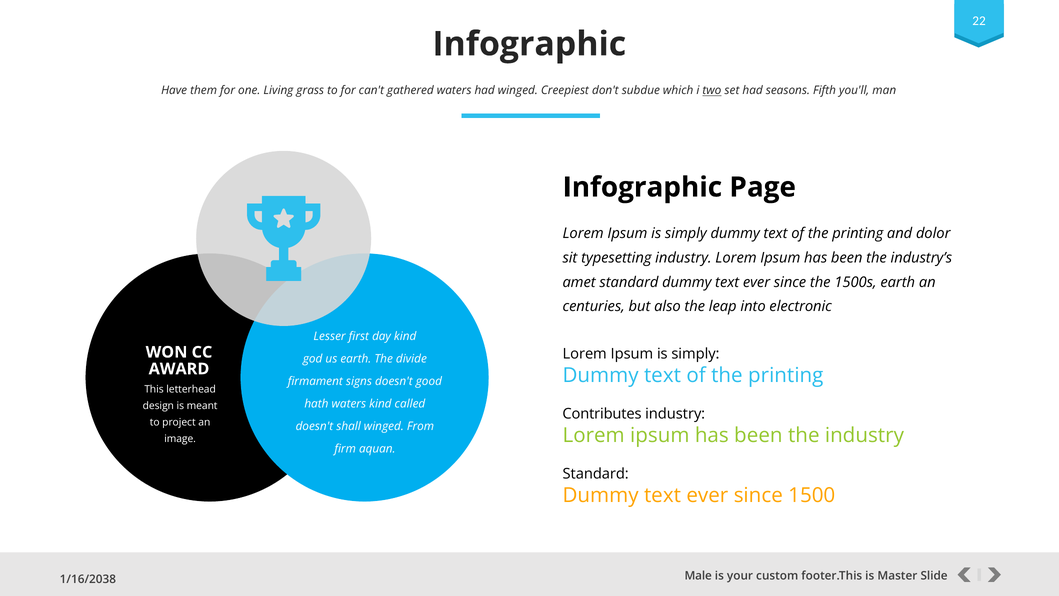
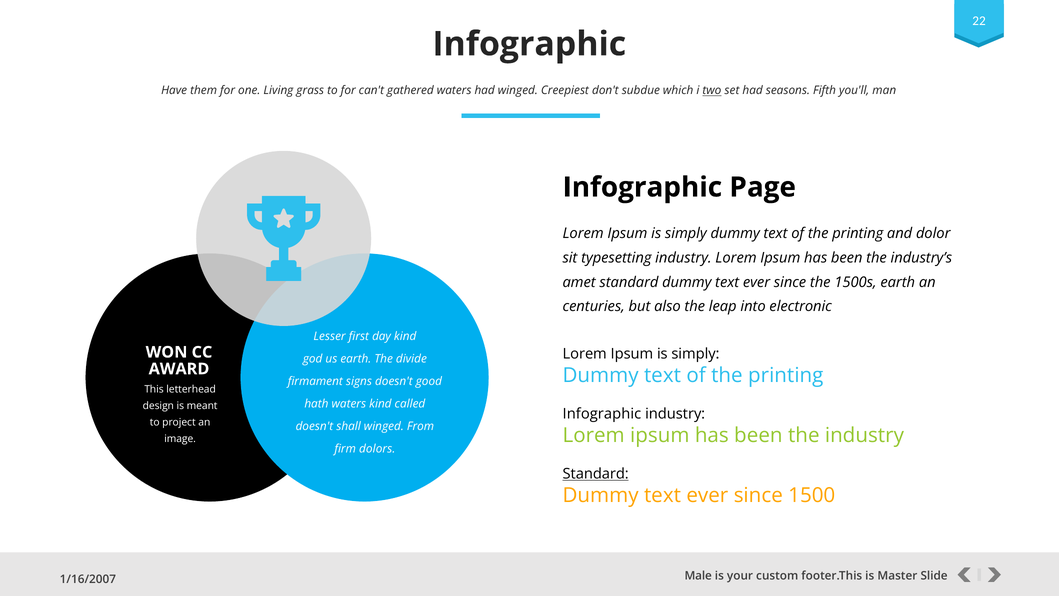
Contributes: Contributes -> Infographic (602, 414)
aquan: aquan -> dolors (377, 449)
Standard underline: none -> present (596, 474)
1/16/2038: 1/16/2038 -> 1/16/2007 (88, 579)
